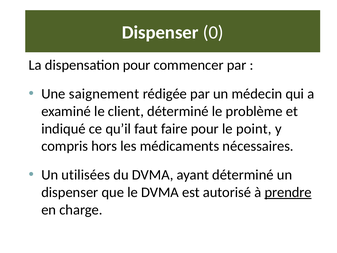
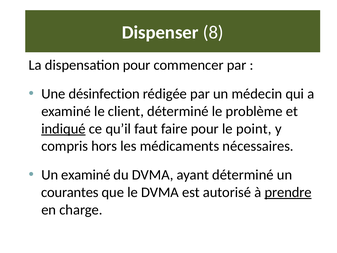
0: 0 -> 8 (213, 32)
saignement: saignement -> désinfection (104, 94)
indiqué underline: none -> present (63, 129)
Un utilisées: utilisées -> examiné (86, 175)
dispenser: dispenser -> courantes (70, 192)
